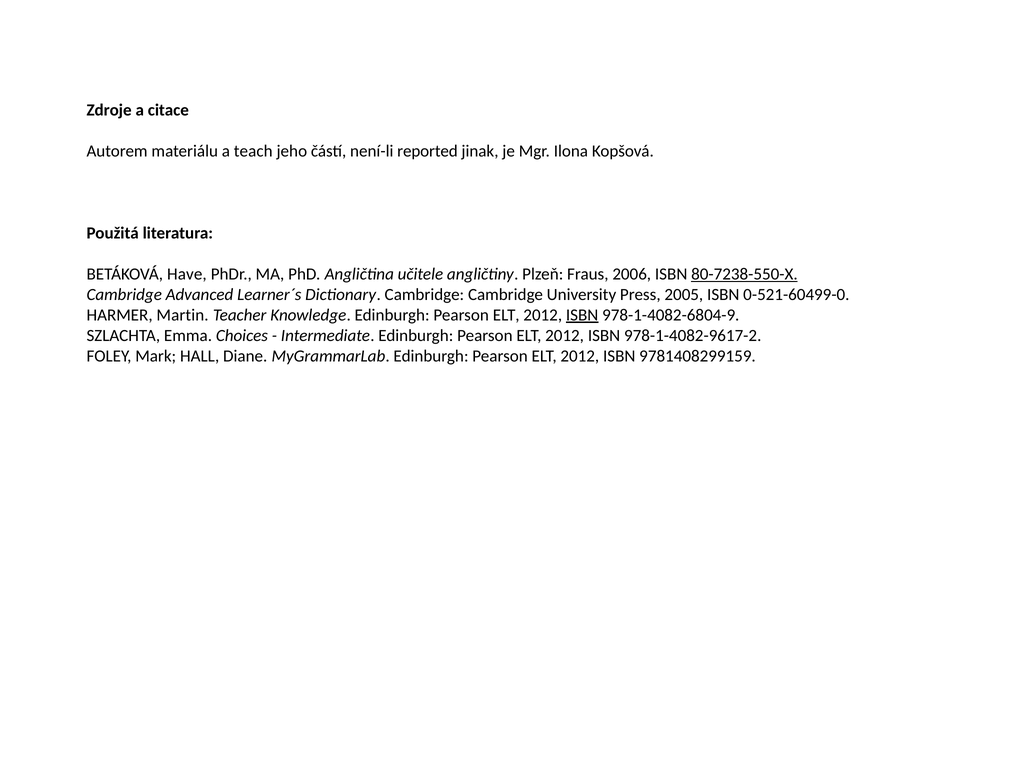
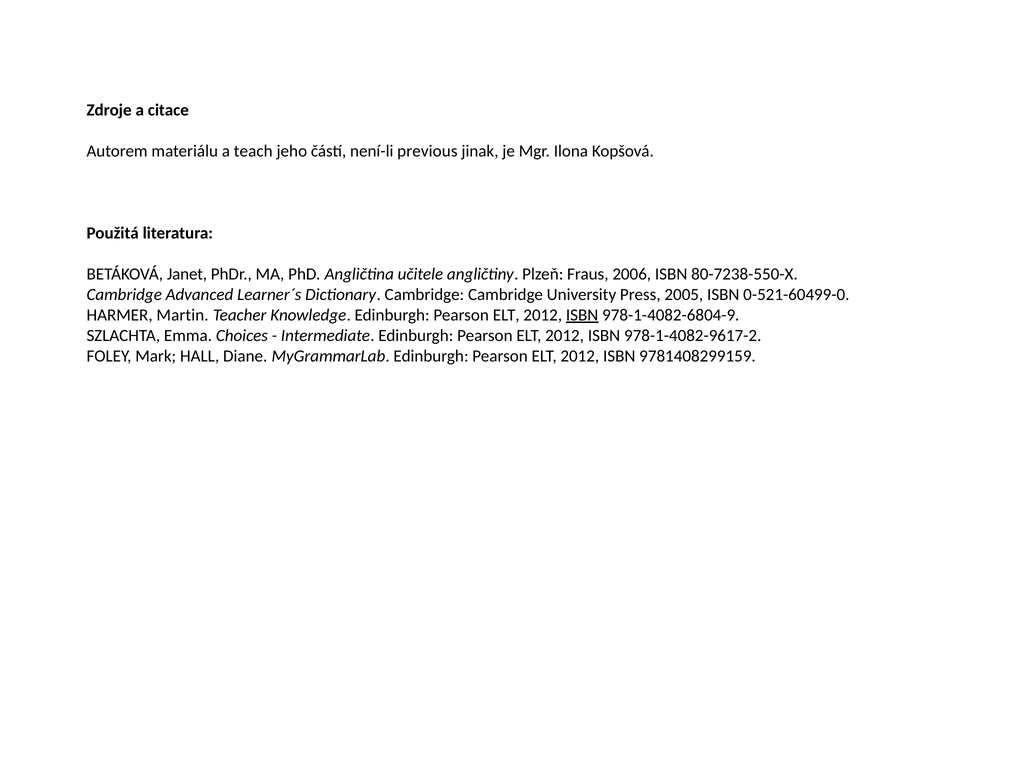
reported: reported -> previous (427, 151)
Have: Have -> Janet (187, 274)
80-7238-550-X underline: present -> none (744, 274)
